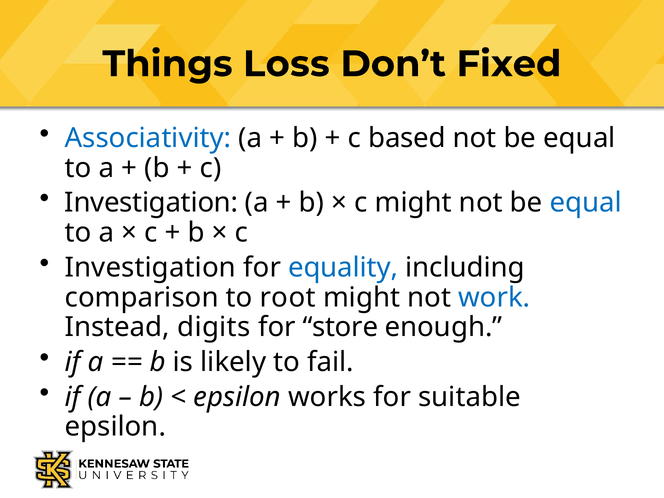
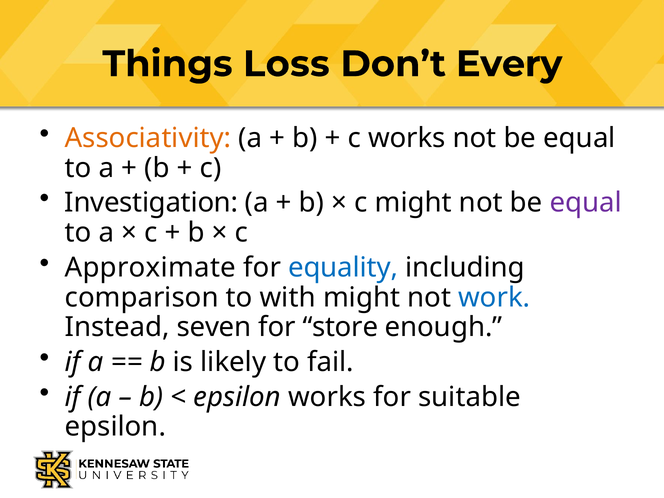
Fixed: Fixed -> Every (509, 64)
Associativity colour: blue -> orange (148, 138)
c based: based -> works (407, 138)
equal colour: blue -> purple (586, 203)
Investigation: Investigation -> Approximate (150, 268)
root: root -> with (288, 297)
digits: digits -> seven (214, 327)
